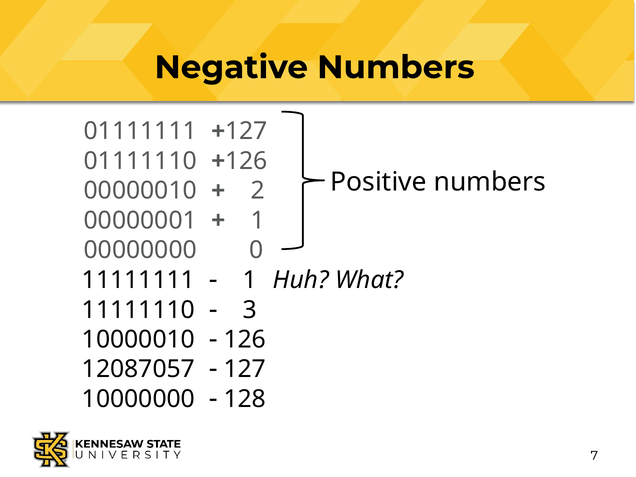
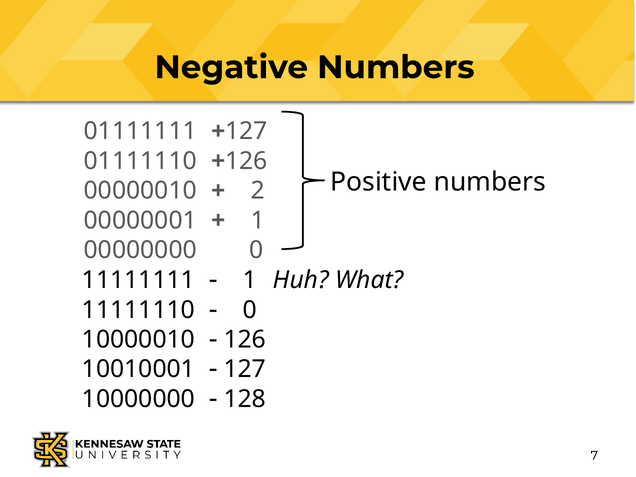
3: 3 -> 0 (250, 310)
12087057: 12087057 -> 10010001 (138, 369)
